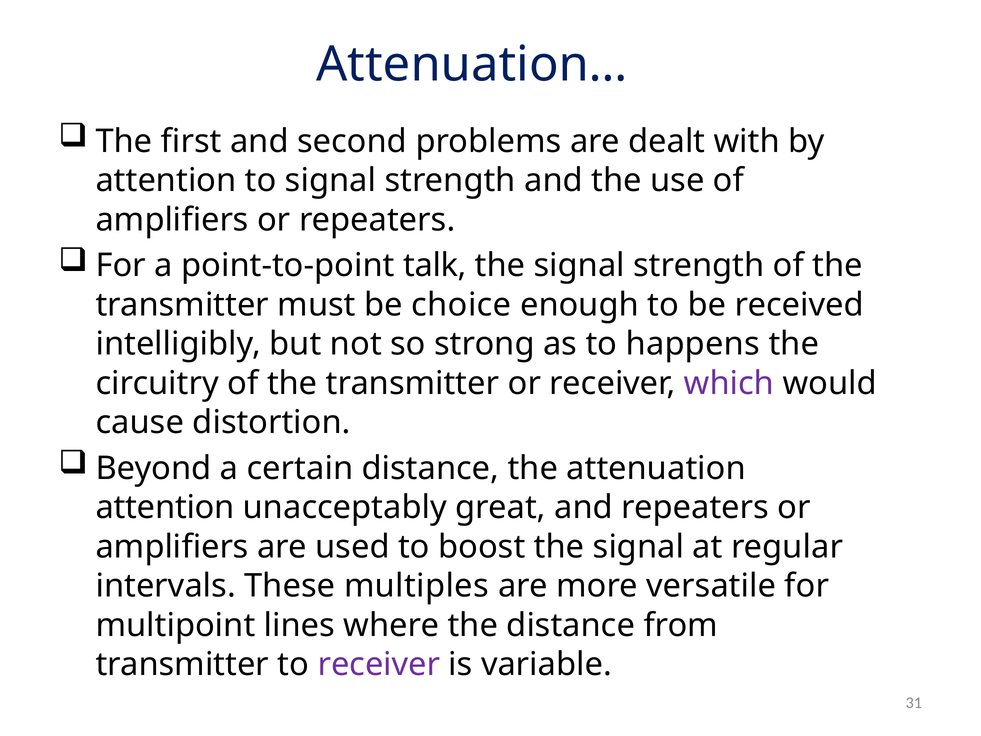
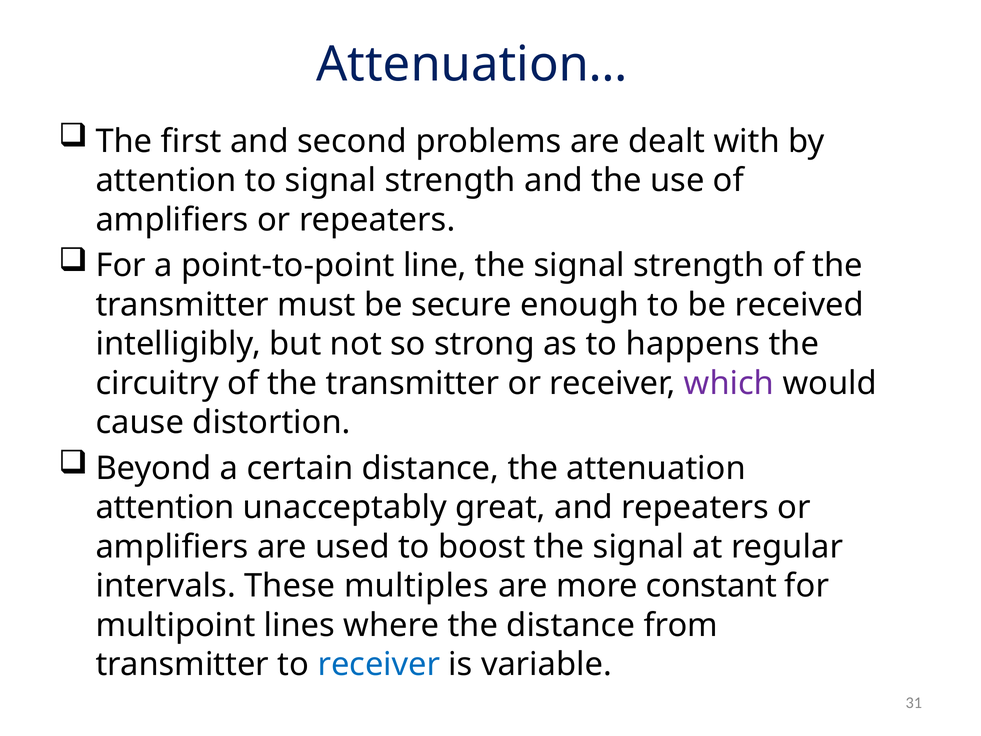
talk: talk -> line (435, 266)
choice: choice -> secure (462, 305)
versatile: versatile -> constant (711, 586)
receiver colour: purple -> blue (379, 664)
